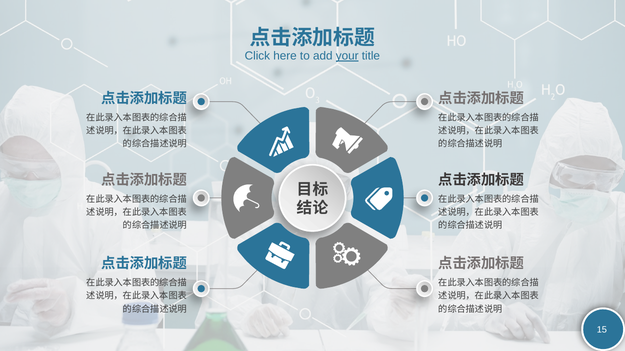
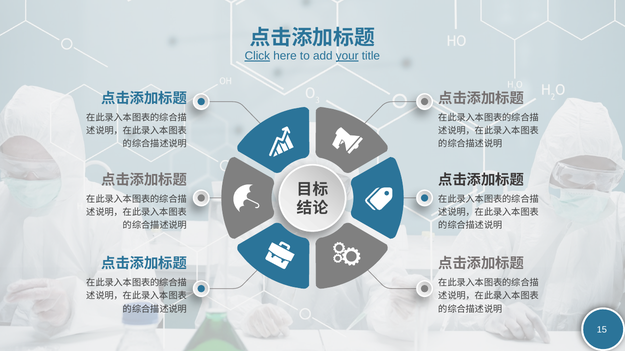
Click underline: none -> present (257, 56)
